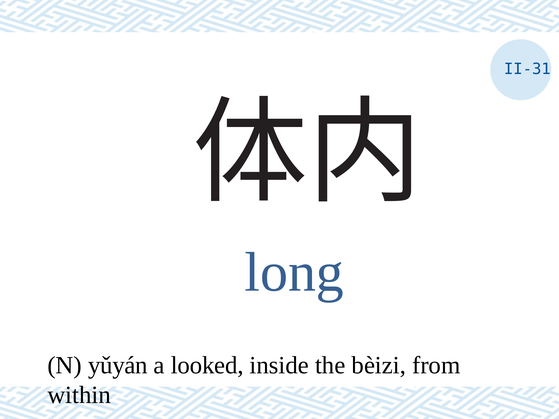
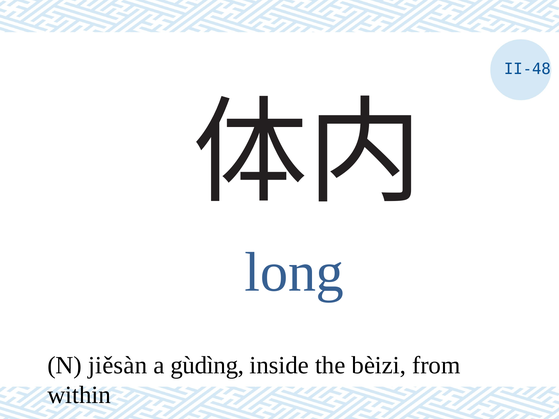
II-31: II-31 -> II-48 (527, 69)
yǔyán: yǔyán -> jiěsàn (118, 365)
looked: looked -> gùdìng (207, 365)
